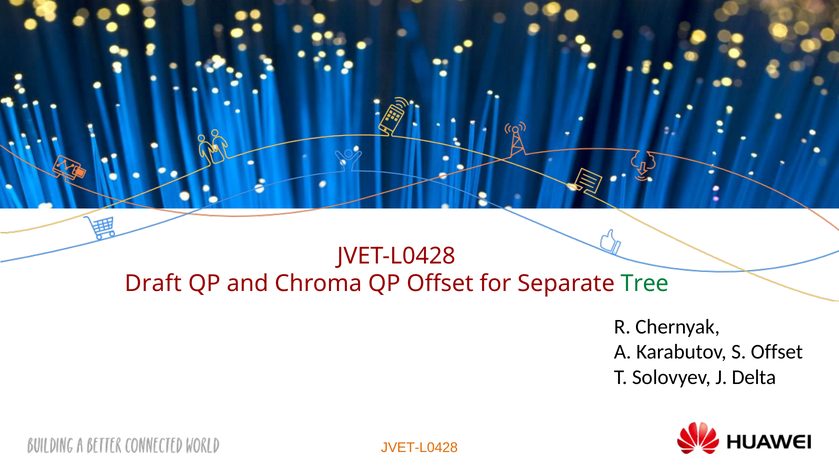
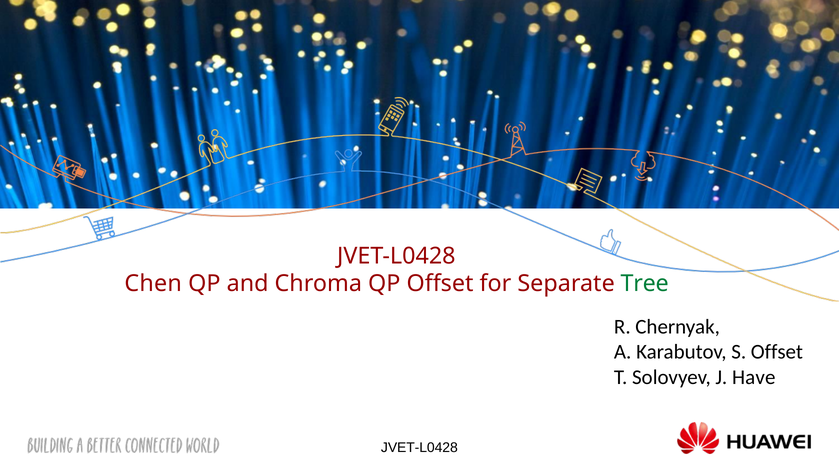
Draft: Draft -> Chen (153, 284)
Delta: Delta -> Have (754, 377)
JVET-L0428 colour: orange -> black (419, 448)
